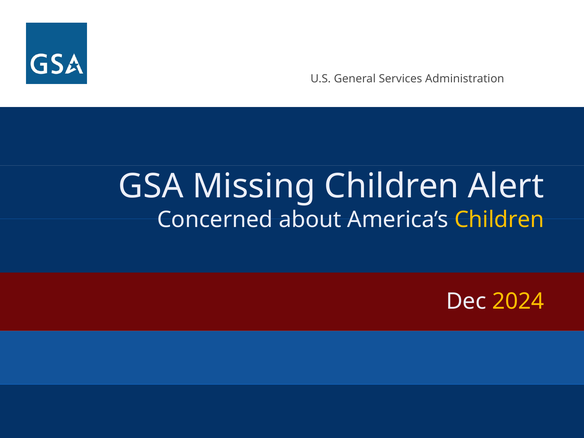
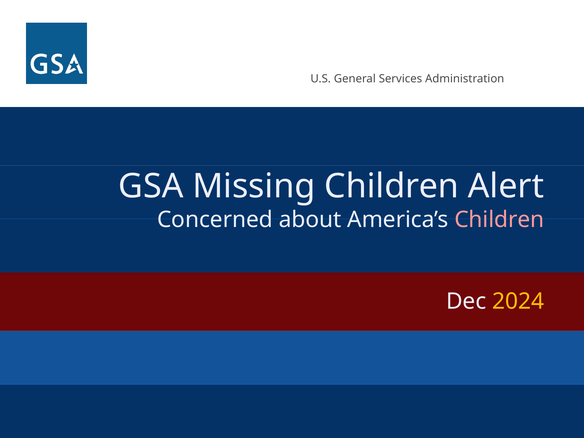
Children colour: yellow -> pink (499, 220)
